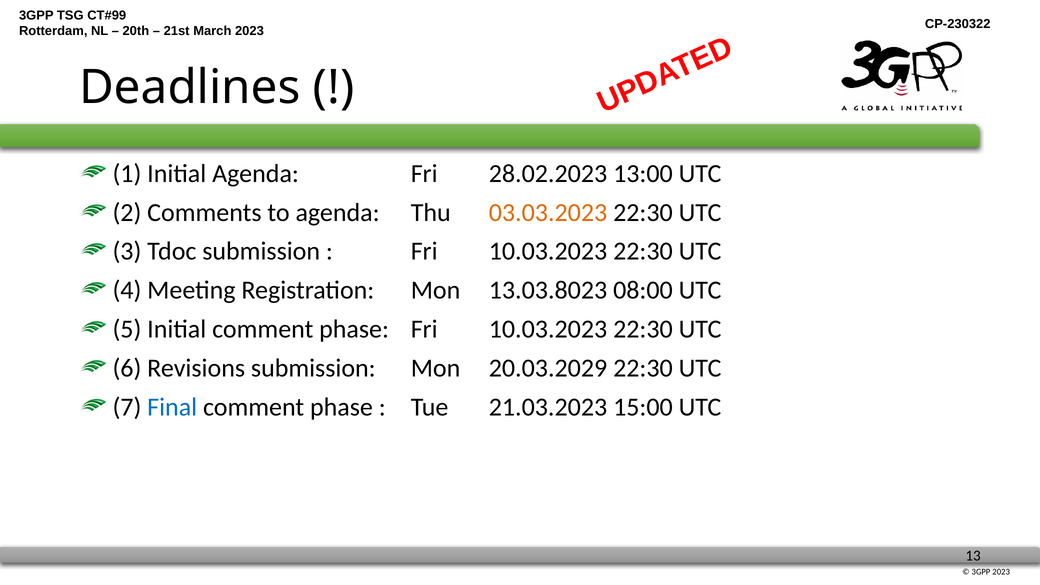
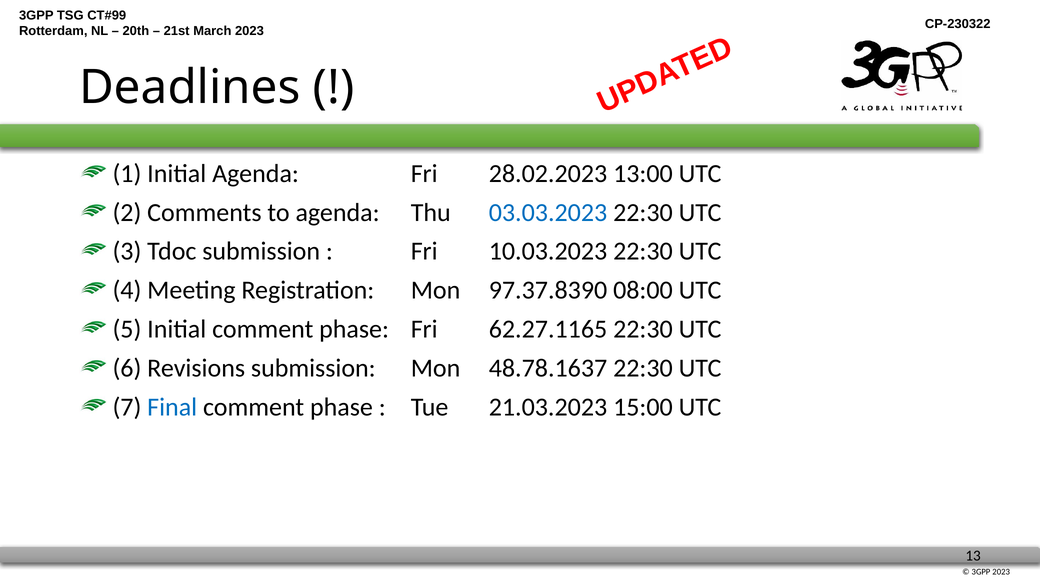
03.03.2023 colour: orange -> blue (548, 212)
13.03.8023: 13.03.8023 -> 97.37.8390 (548, 290)
phase Fri 10.03.2023: 10.03.2023 -> 62.27.1165 (548, 329)
20.03.2029: 20.03.2029 -> 48.78.1637 (548, 368)
